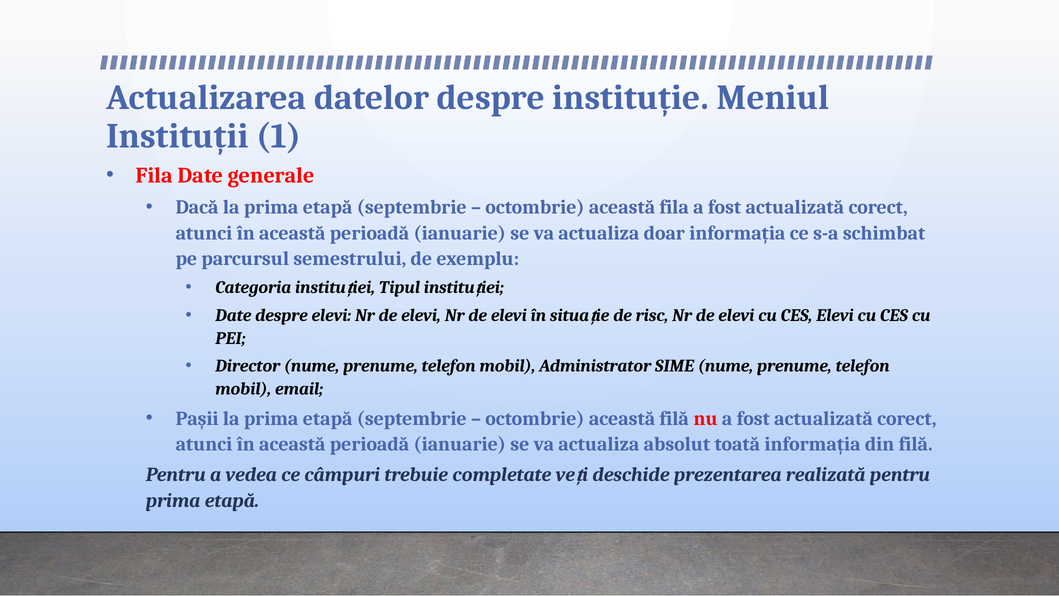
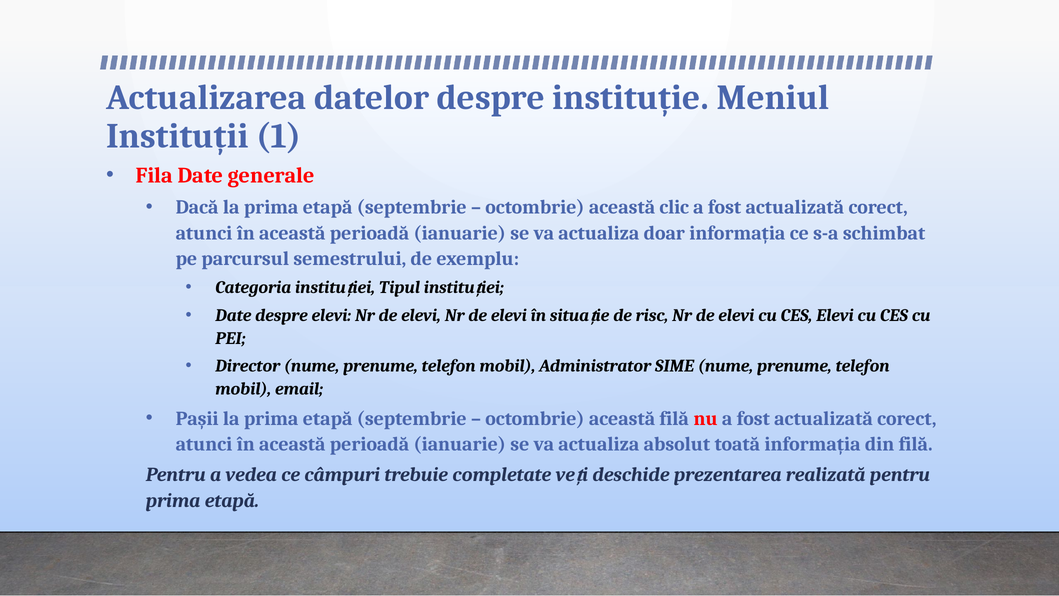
această fila: fila -> clic (674, 207)
